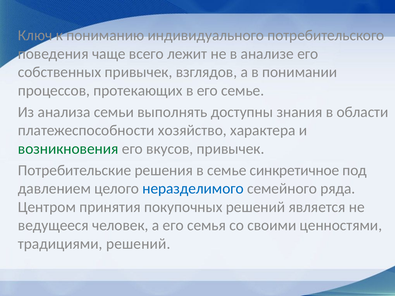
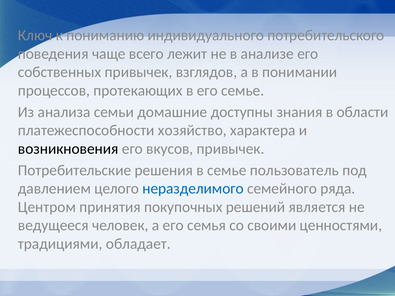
выполнять: выполнять -> домашние (172, 112)
возникновения colour: green -> black (68, 149)
синкретичное: синкретичное -> пользователь (294, 170)
традициями решений: решений -> обладает (138, 244)
